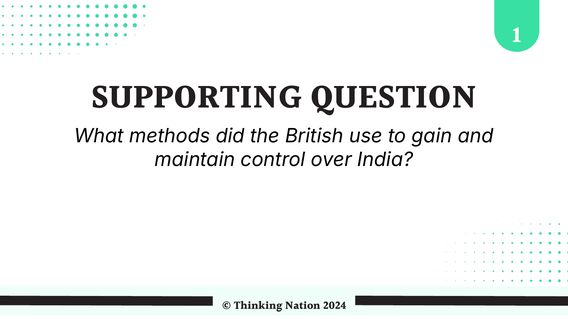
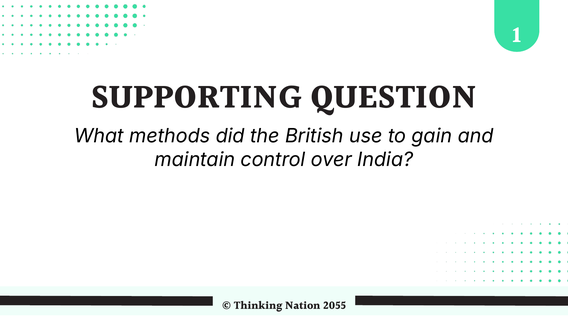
2024: 2024 -> 2055 (335, 306)
